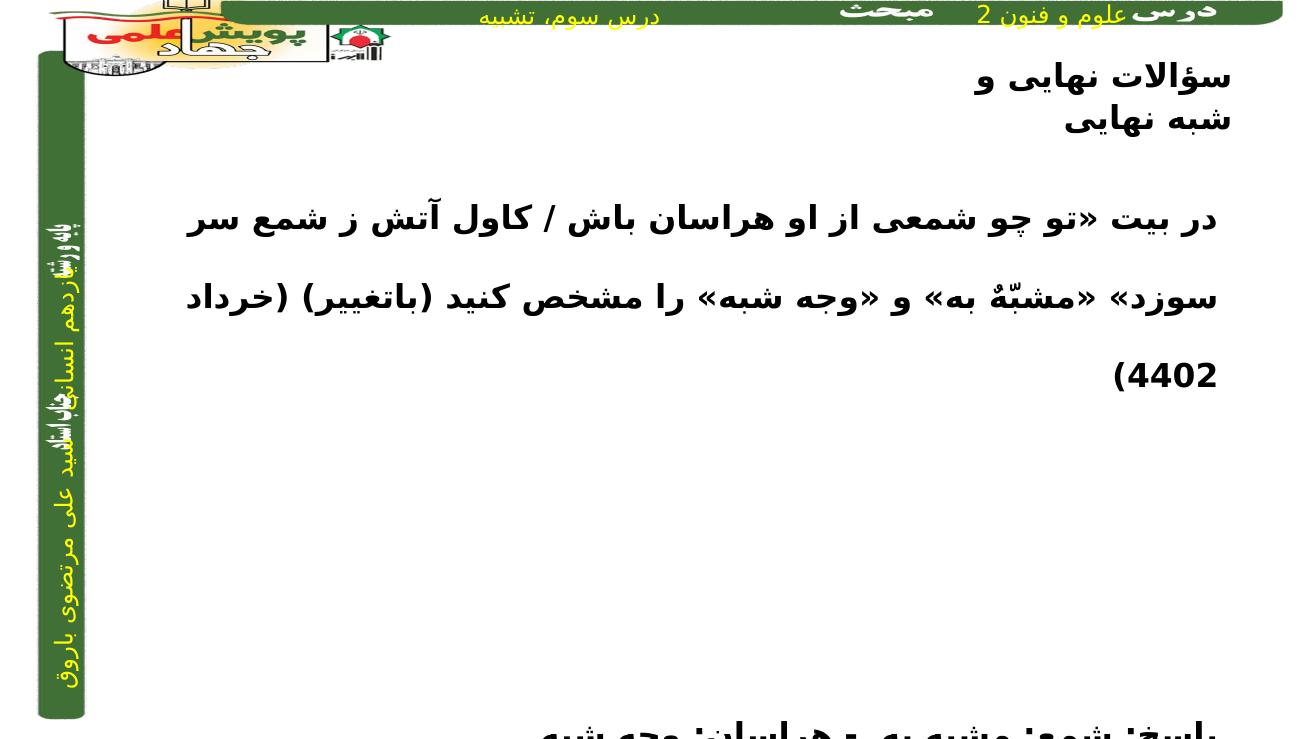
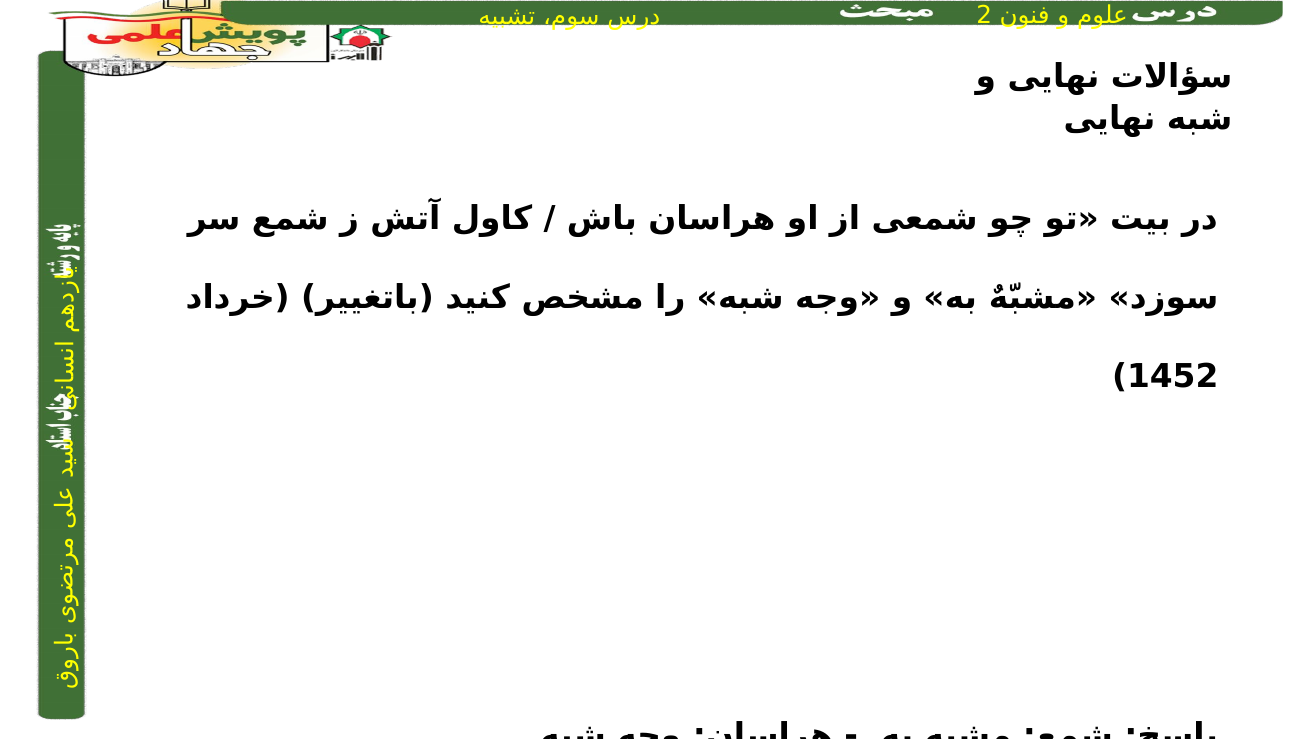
4402: 4402 -> 1452 (1173, 376)
